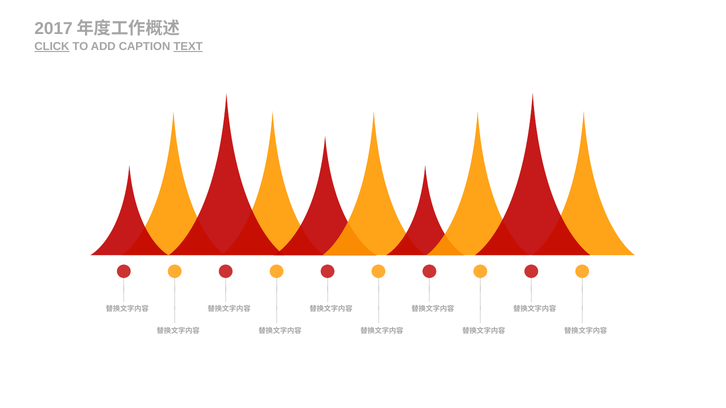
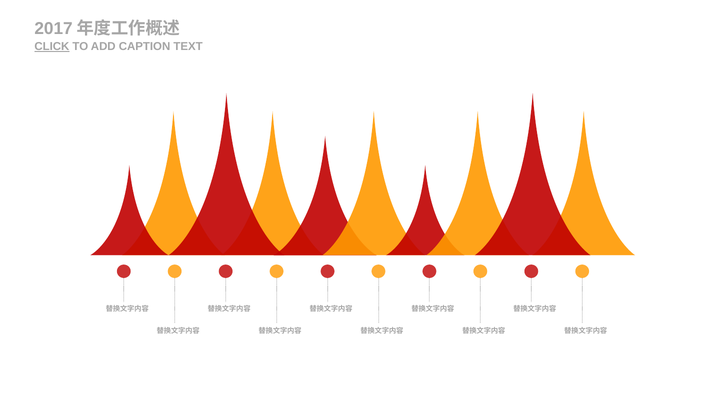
TEXT underline: present -> none (188, 47)
